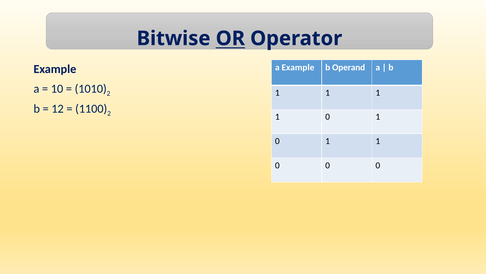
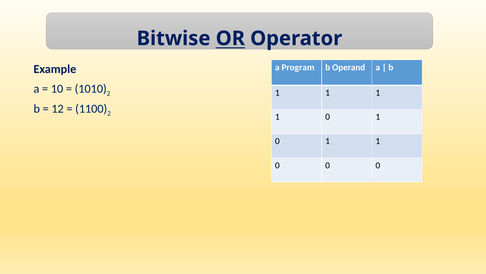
a Example: Example -> Program (298, 67)
